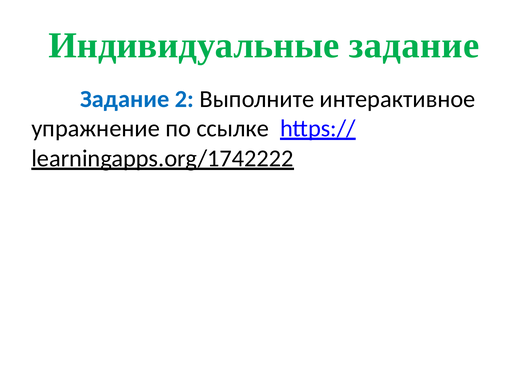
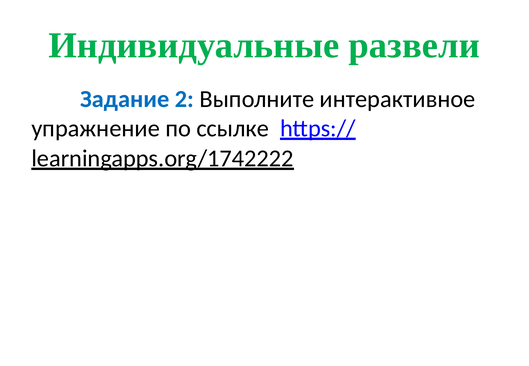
Индивидуальные задание: задание -> развели (414, 46)
